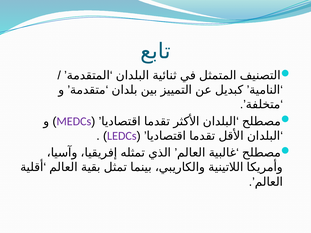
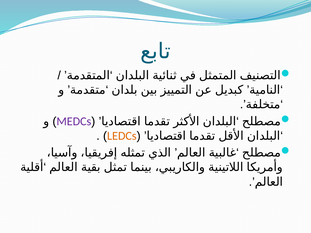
LEDCs colour: purple -> orange (122, 136)
